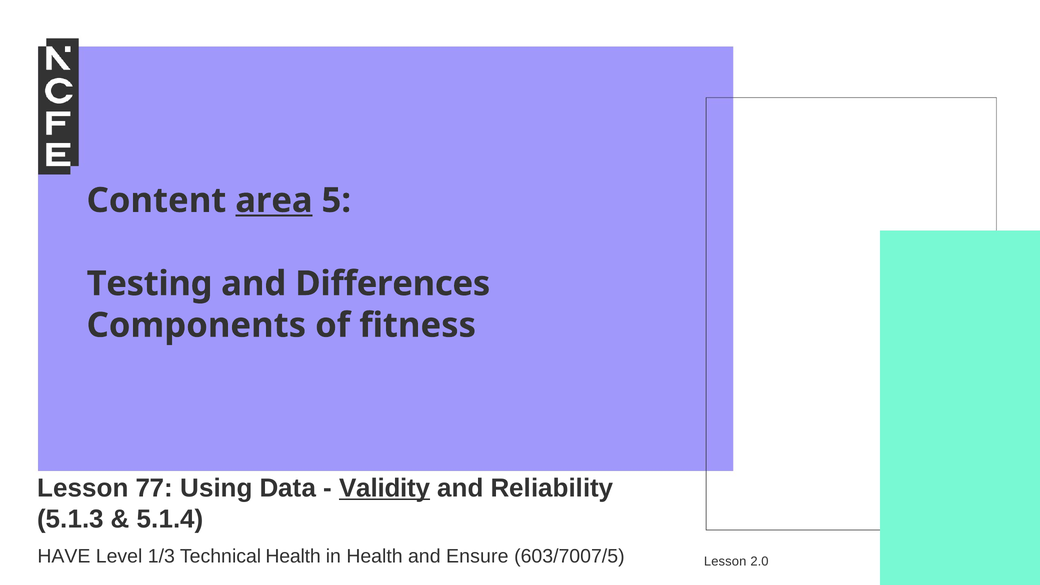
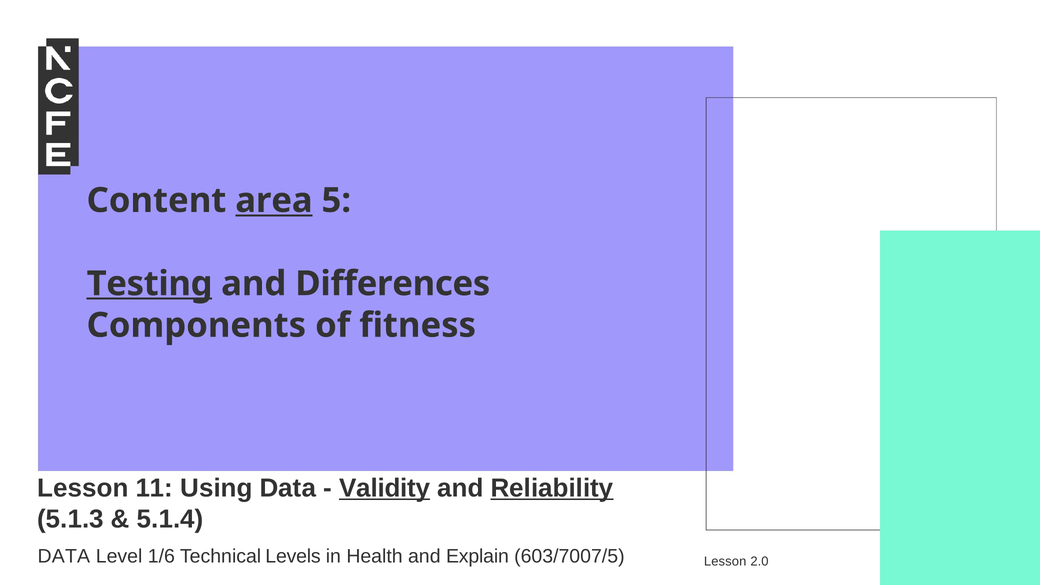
Testing underline: none -> present (150, 284)
77: 77 -> 11 (154, 488)
Reliability underline: none -> present (552, 488)
HAVE: HAVE -> DATA (64, 556)
1/3: 1/3 -> 1/6 (161, 556)
Technical Health: Health -> Levels (293, 556)
Ensure: Ensure -> Explain (477, 556)
